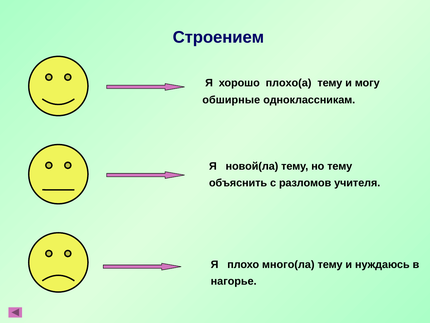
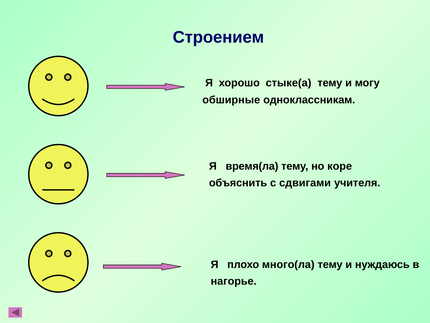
плохо(а: плохо(а -> стыке(а (289, 83)
новой(ла: новой(ла -> время(ла (252, 166)
но тему: тему -> коре (340, 166)
разломов: разломов -> сдвигами (305, 183)
